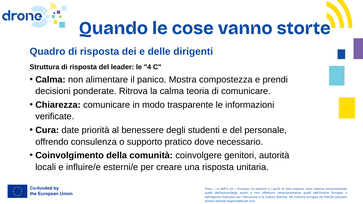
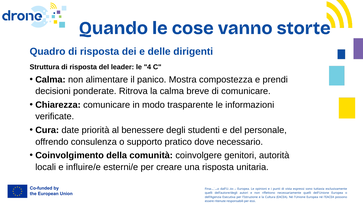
teoria: teoria -> breve (198, 91)
